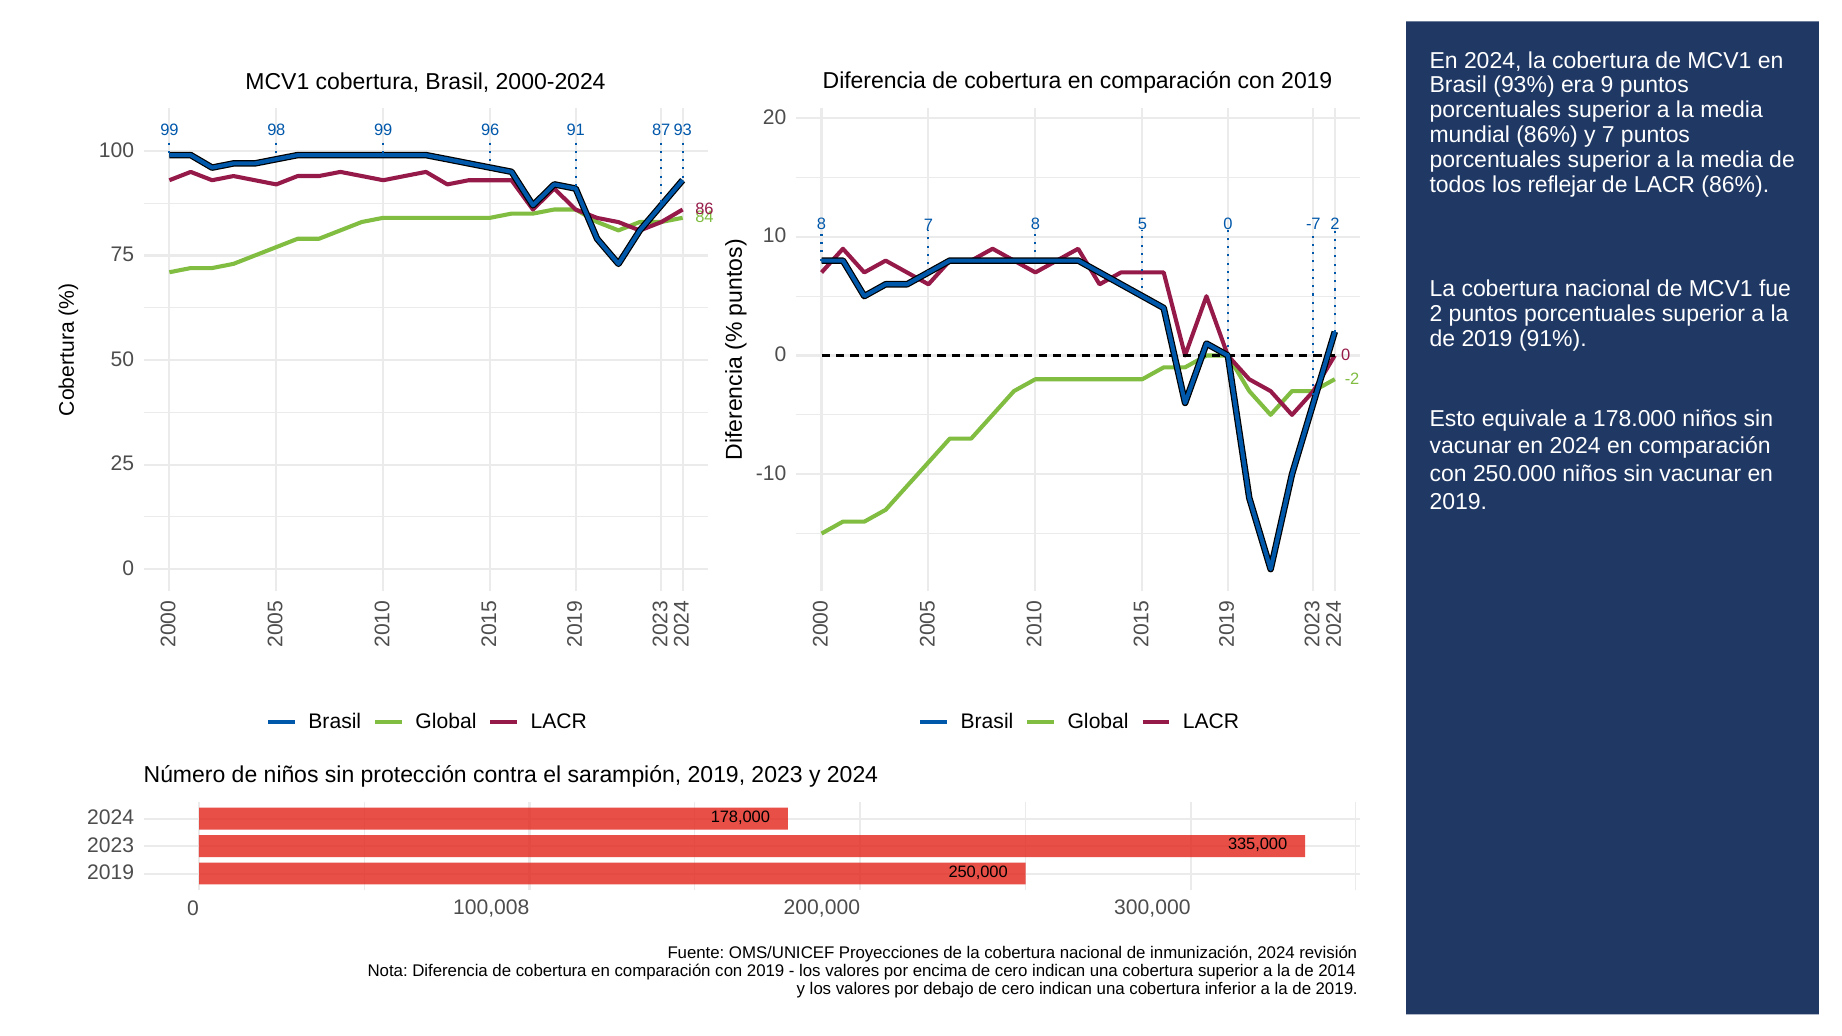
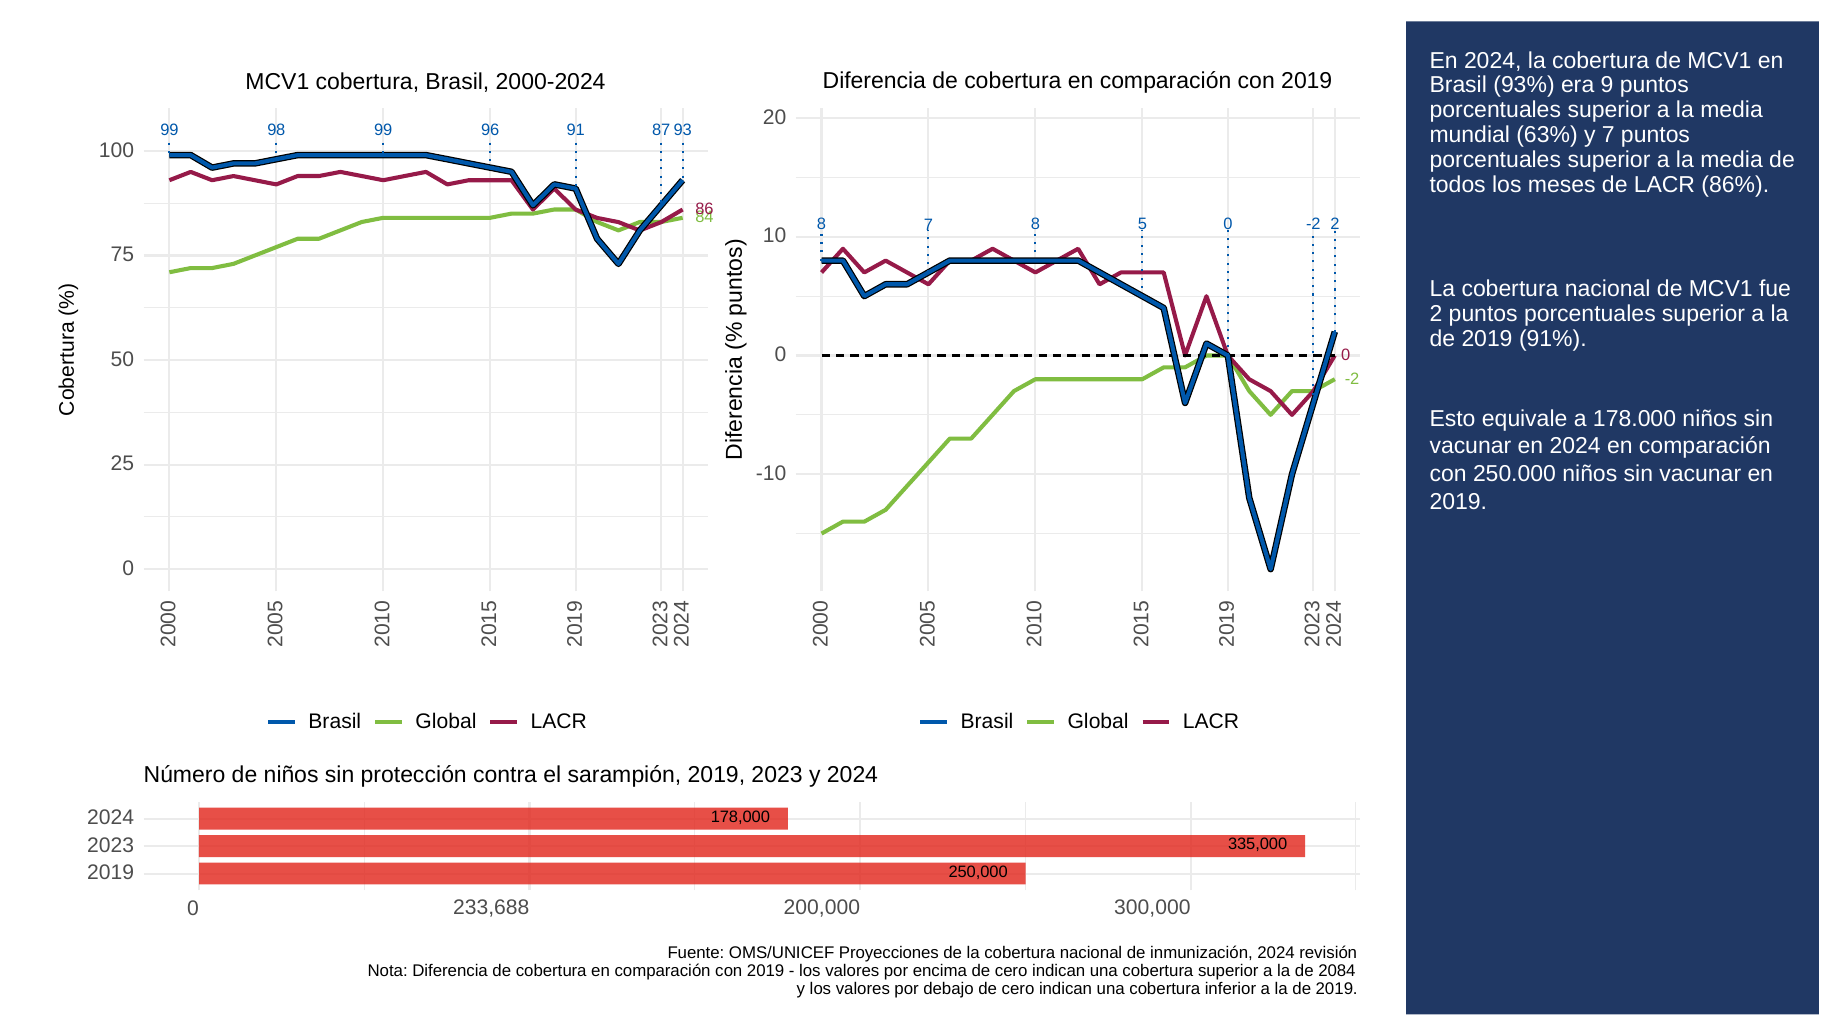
mundial 86%: 86% -> 63% (1547, 135)
reflejar: reflejar -> meses (1562, 185)
0 -7: -7 -> -2 (1313, 224)
100,008: 100,008 -> 233,688 (491, 907)
2014: 2014 -> 2084 (1337, 971)
